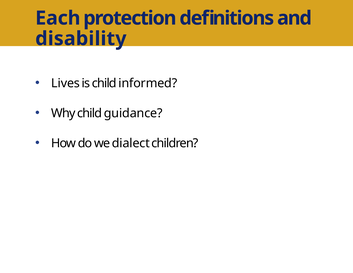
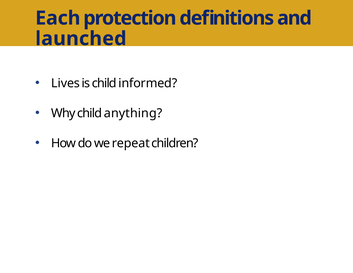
disability: disability -> launched (81, 39)
guidance: guidance -> anything (133, 113)
dialect: dialect -> repeat (131, 143)
